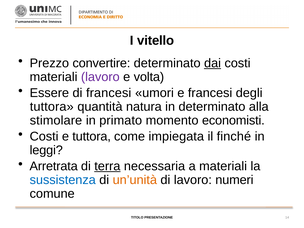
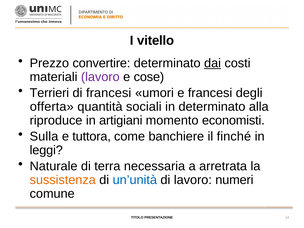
volta: volta -> cose (149, 77)
Essere: Essere -> Terrieri (49, 93)
tuttora: tuttora -> offerta (52, 107)
natura: natura -> sociali (144, 107)
stimolare: stimolare -> riproduce (56, 120)
primato: primato -> artigiani (121, 120)
Costi: Costi -> Sulla (44, 136)
impiegata: impiegata -> banchiere (176, 136)
Arretrata: Arretrata -> Naturale (54, 166)
terra underline: present -> none (107, 166)
a materiali: materiali -> arretrata (223, 166)
sussistenza colour: blue -> orange (63, 180)
un’unità colour: orange -> blue (135, 180)
